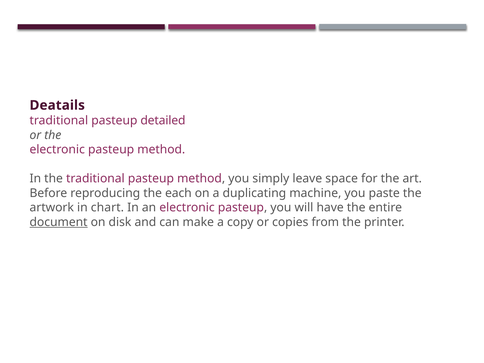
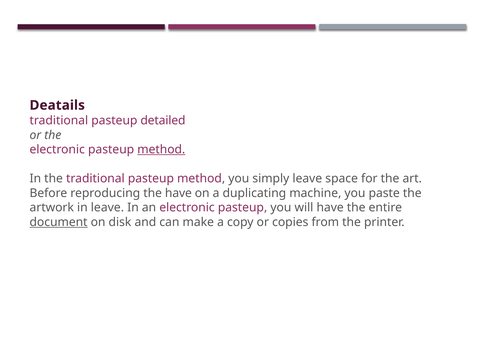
method underline: none -> present (161, 150)
the each: each -> have (178, 193)
in chart: chart -> leave (107, 208)
